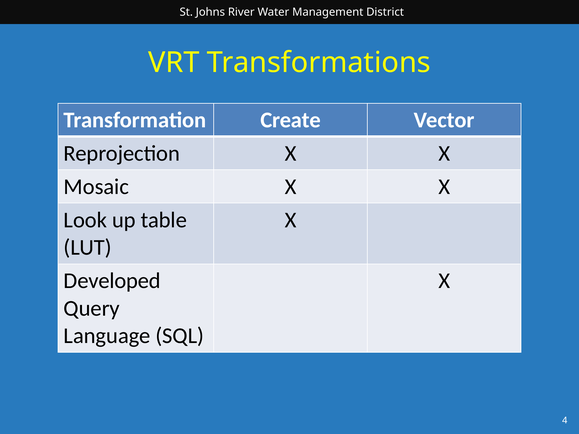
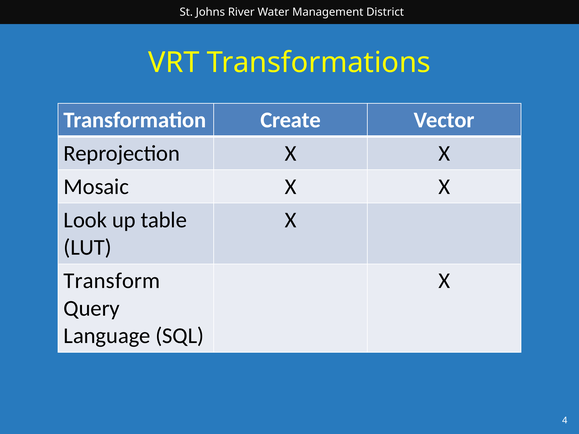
Developed: Developed -> Transform (112, 281)
